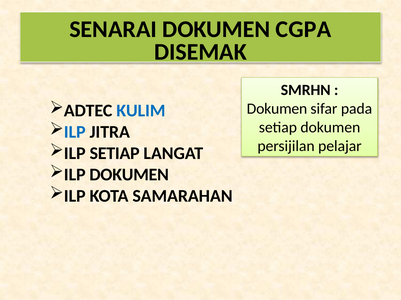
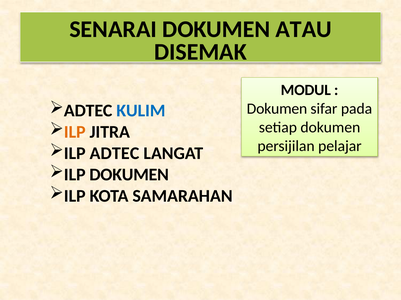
CGPA: CGPA -> ATAU (304, 29)
SMRHN: SMRHN -> MODUL (306, 90)
ILP colour: blue -> orange (75, 132)
ILP SETIAP: SETIAP -> ADTEC (114, 154)
